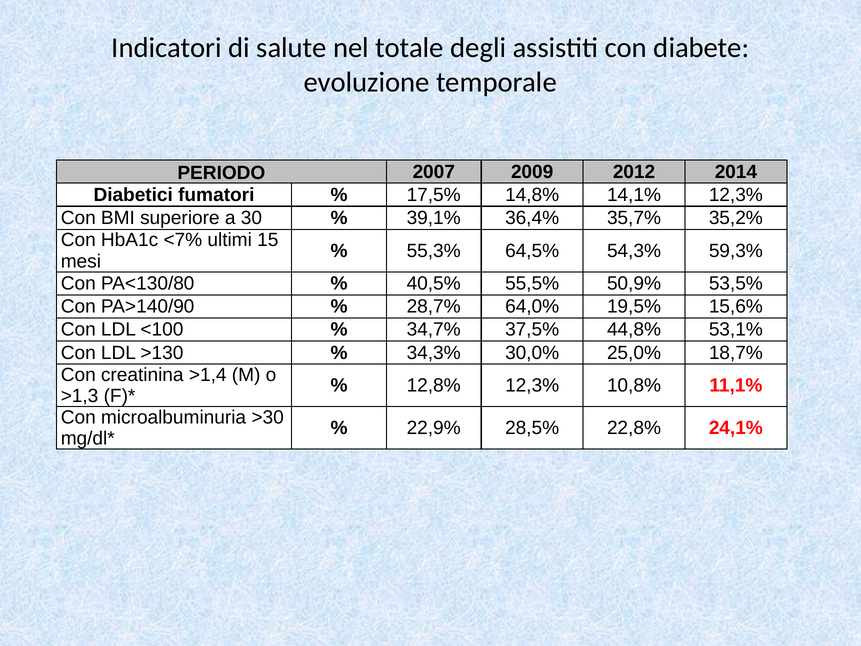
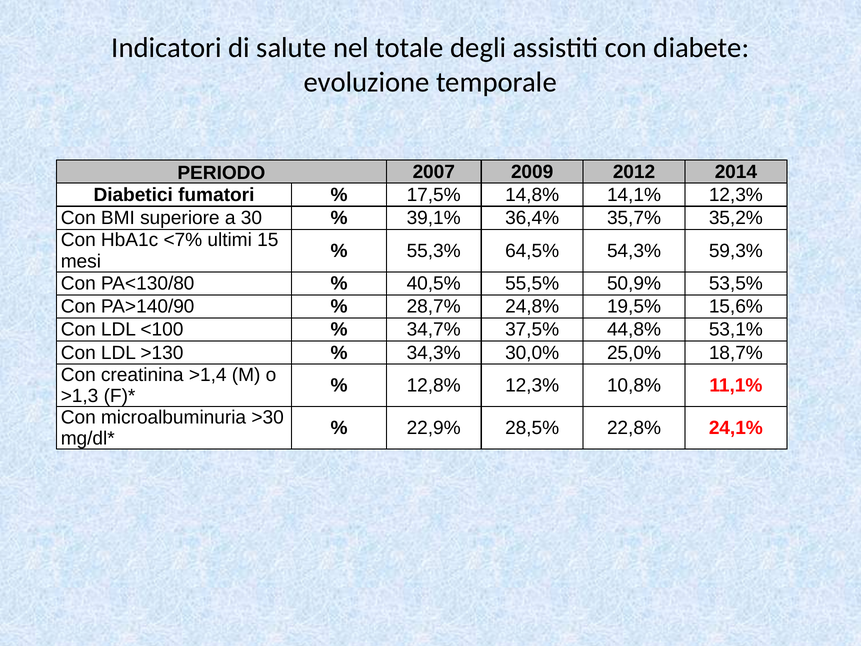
64,0%: 64,0% -> 24,8% (532, 307)
